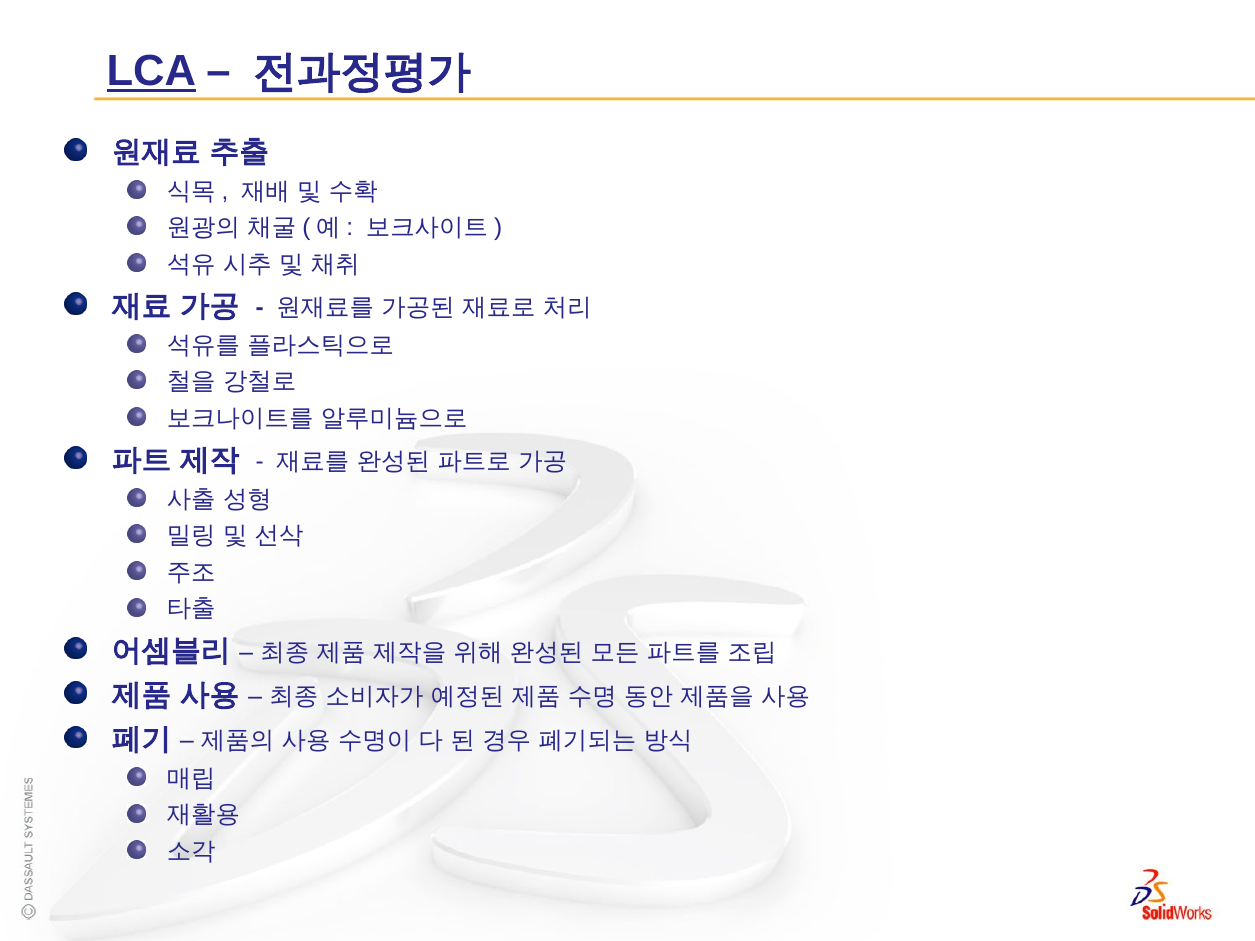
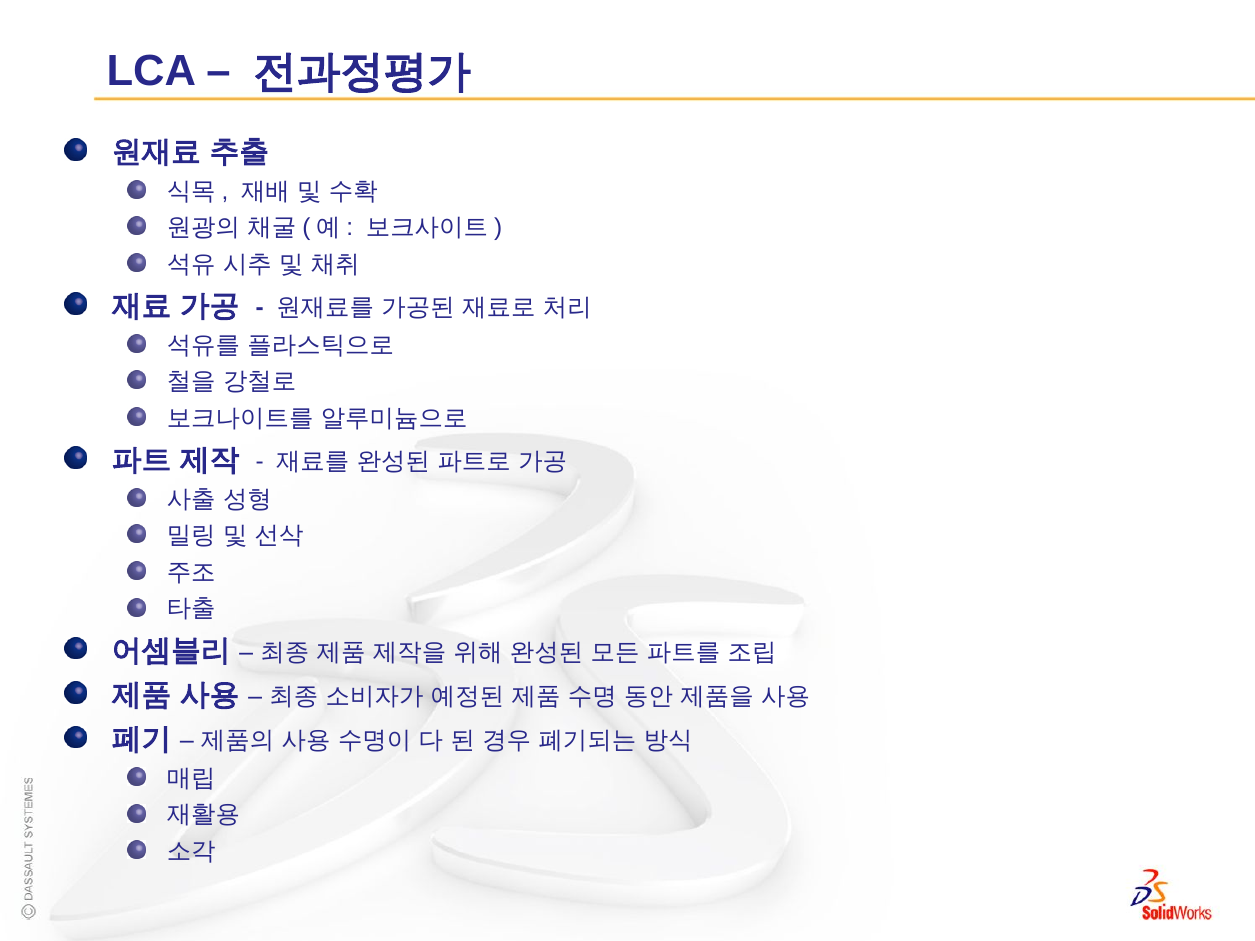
LCA underline: present -> none (151, 72)
